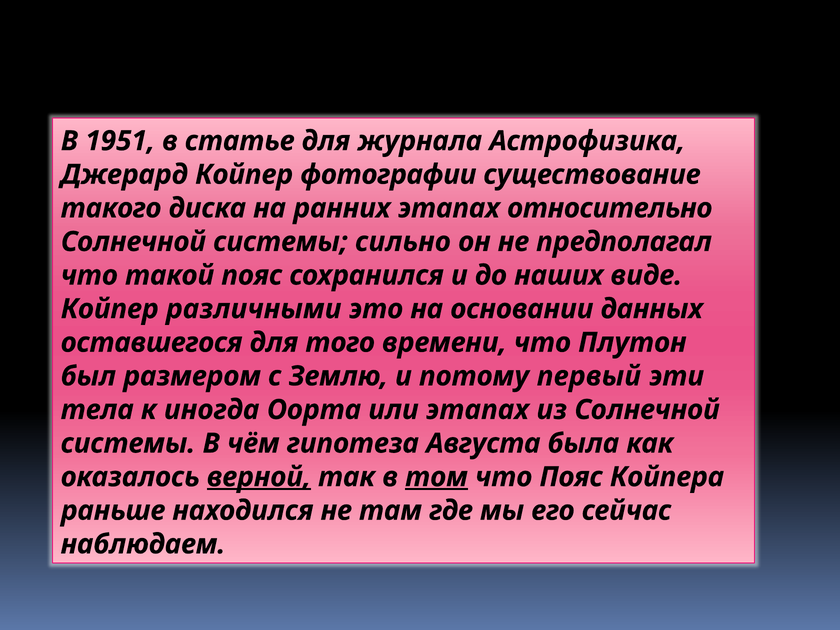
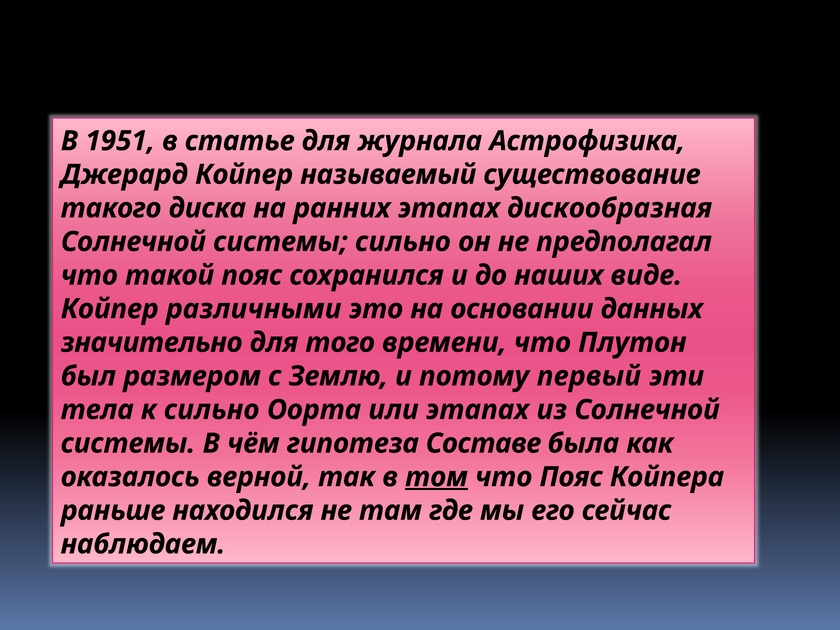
фотографии: фотографии -> называемый (388, 175)
относительно: относительно -> дискообразная (610, 208)
оставшегося: оставшегося -> значительно (152, 343)
к иногда: иногда -> сильно (212, 410)
Августа: Августа -> Составе (483, 443)
верной underline: present -> none (259, 477)
